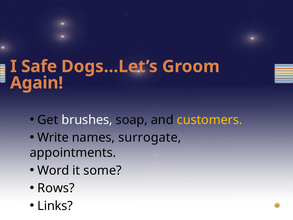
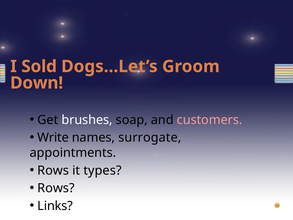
Safe: Safe -> Sold (39, 66)
Again: Again -> Down (37, 83)
customers colour: yellow -> pink (210, 120)
Word: Word -> Rows (53, 170)
some: some -> types (102, 170)
